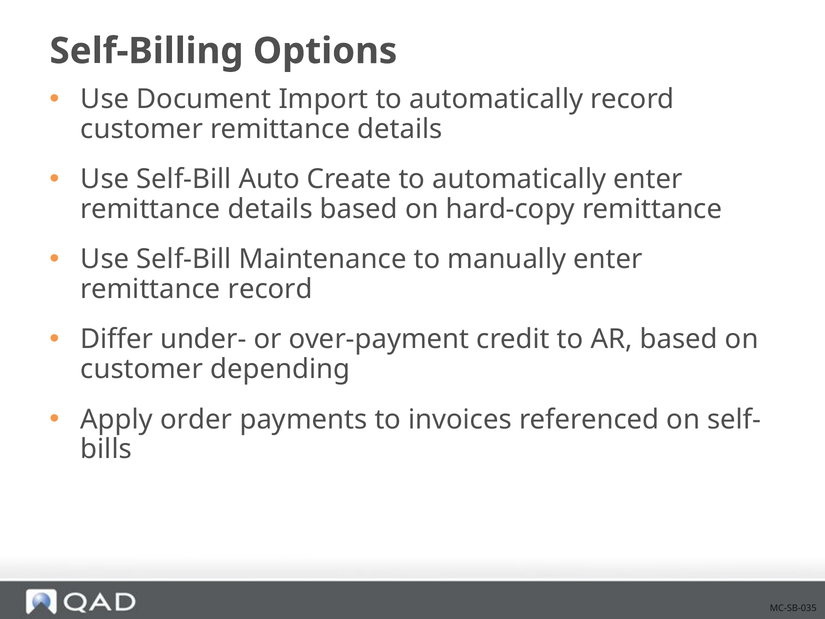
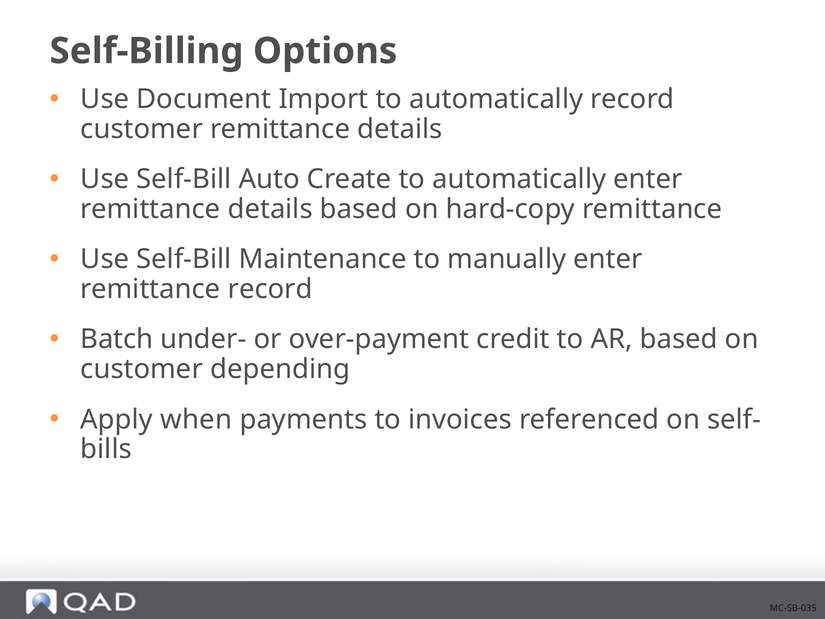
Differ: Differ -> Batch (117, 339)
order: order -> when (196, 419)
